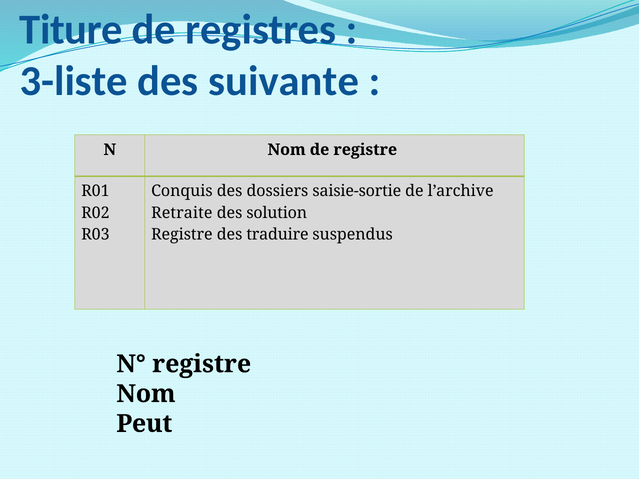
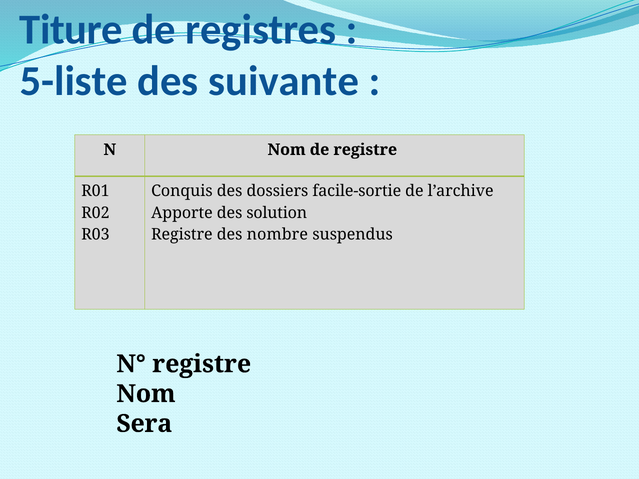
3-liste: 3-liste -> 5-liste (74, 81)
saisie-sortie: saisie-sortie -> facile-sortie (357, 191)
Retraite: Retraite -> Apporte (182, 213)
traduire: traduire -> nombre (277, 235)
Peut: Peut -> Sera (144, 424)
